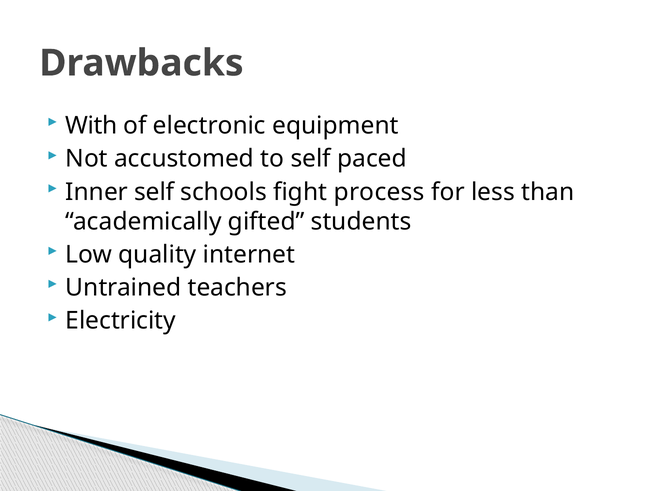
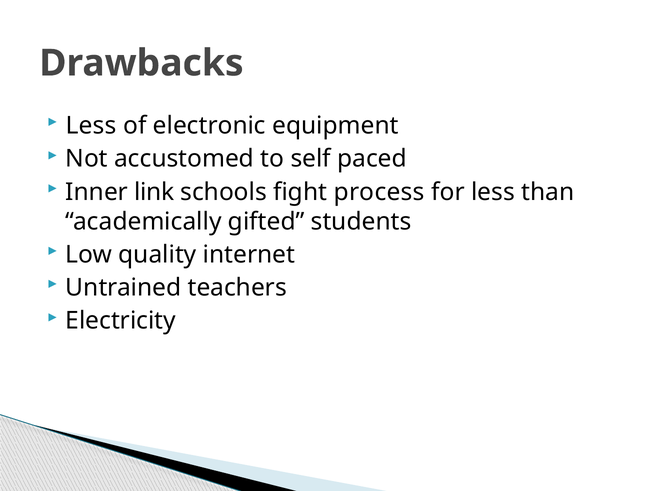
With: With -> Less (91, 126)
Inner self: self -> link (154, 192)
